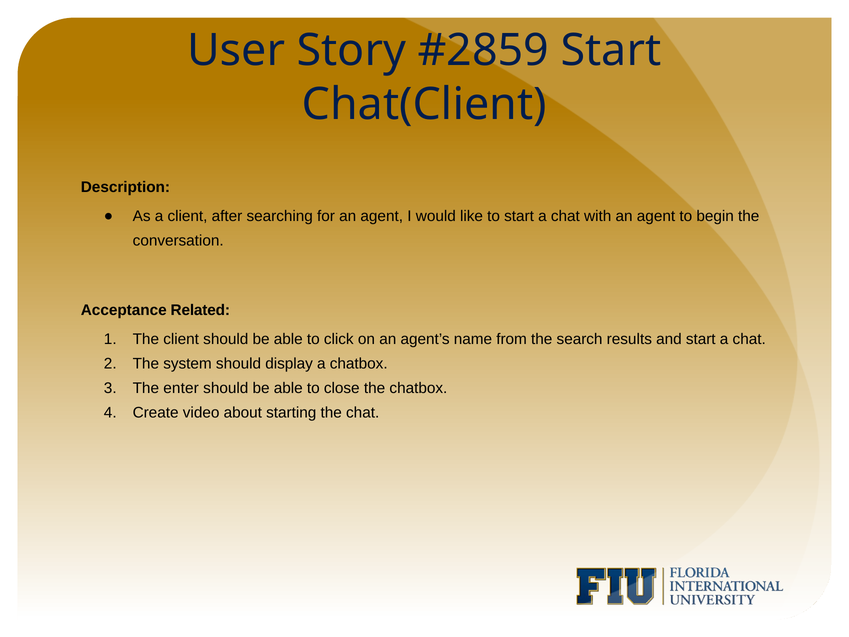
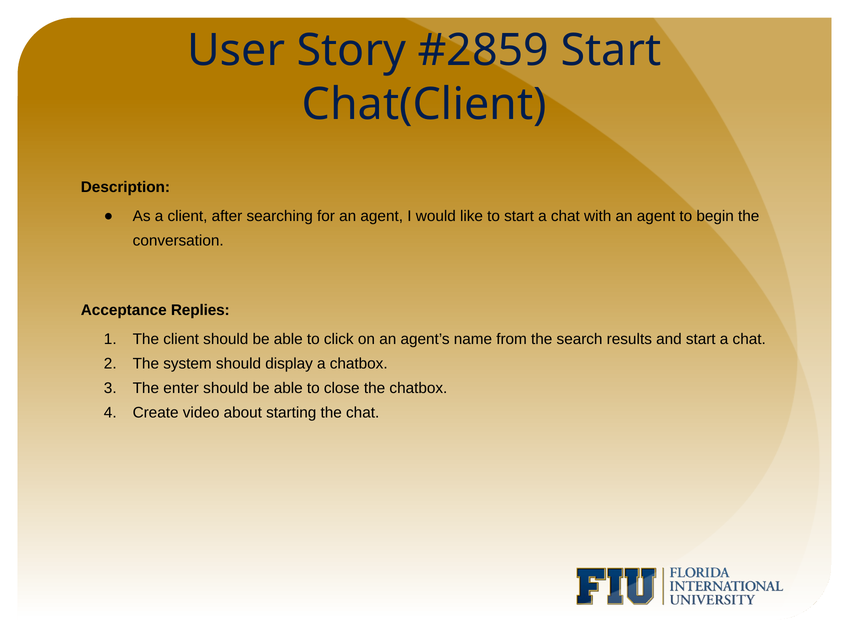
Related: Related -> Replies (200, 310)
